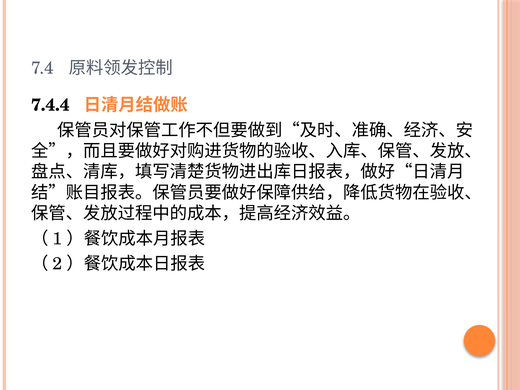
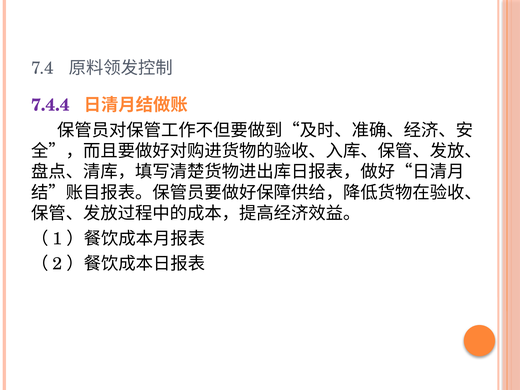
7.4.4 colour: black -> purple (51, 105)
